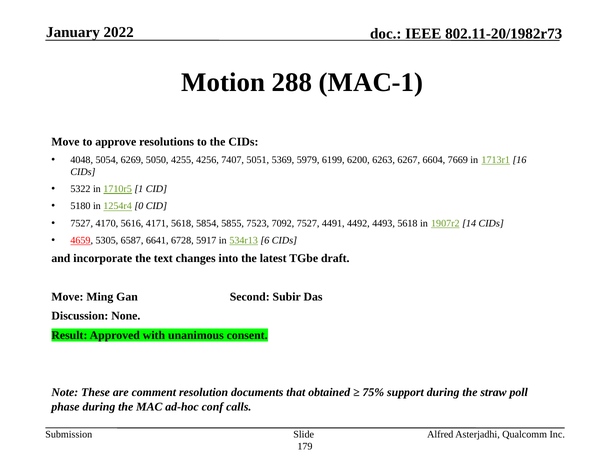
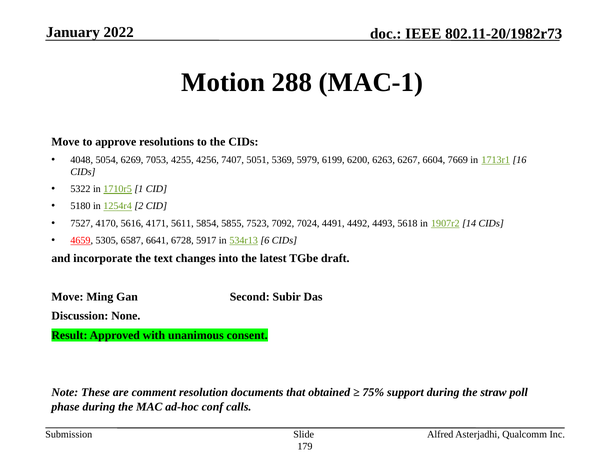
5050: 5050 -> 7053 (157, 160)
0: 0 -> 2 (139, 206)
4171 5618: 5618 -> 5611 (182, 224)
7092 7527: 7527 -> 7024 (308, 224)
